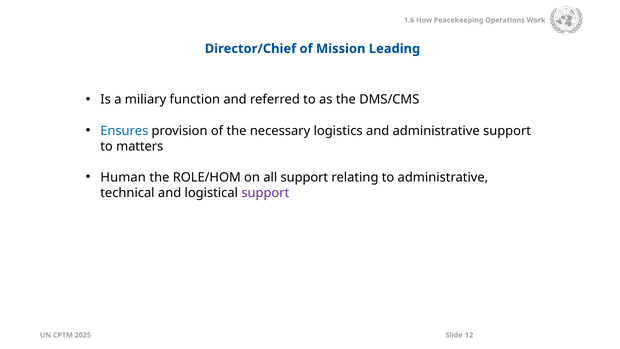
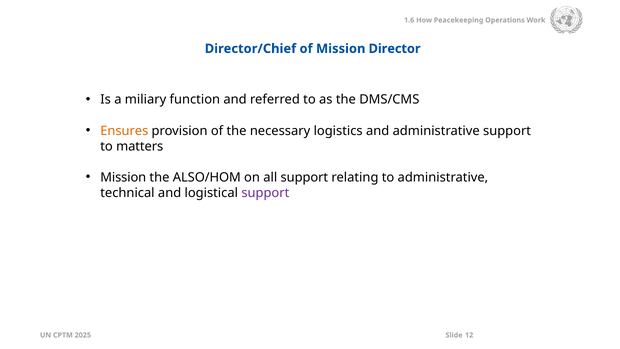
Leading: Leading -> Director (395, 49)
Ensures colour: blue -> orange (124, 131)
Human: Human -> Mission (123, 177)
ROLE/HOM: ROLE/HOM -> ALSO/HOM (207, 177)
